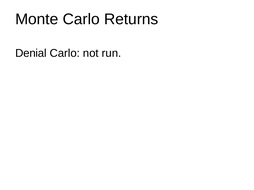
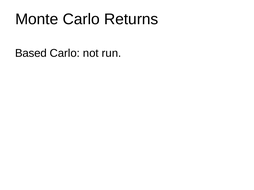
Denial: Denial -> Based (31, 53)
